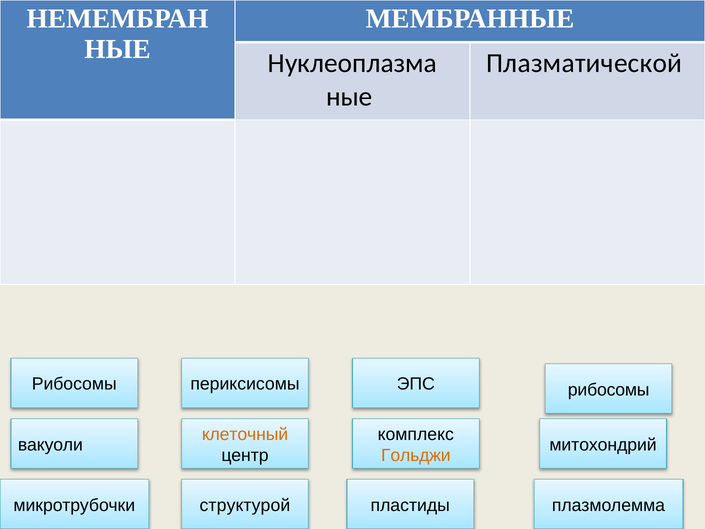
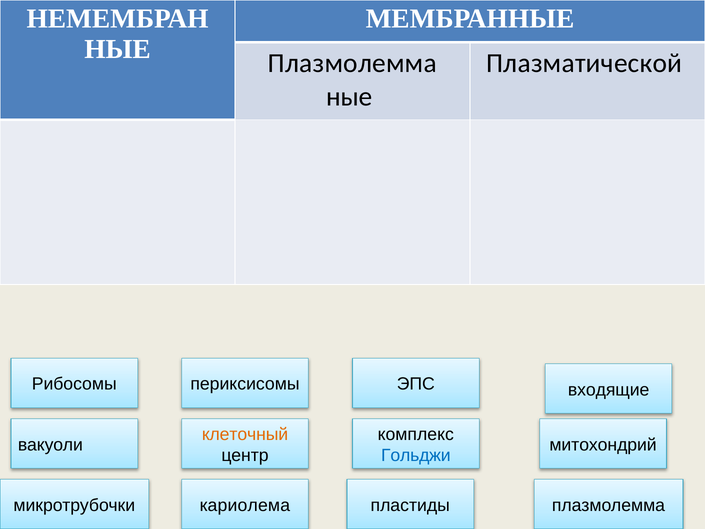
Нуклеоплазма: Нуклеоплазма -> Плазмолемма (352, 63)
рибосомы: рибосомы -> входящие (609, 390)
Гольджи colour: orange -> blue (416, 455)
структурой: структурой -> кариолема (245, 505)
